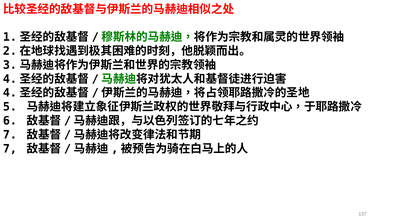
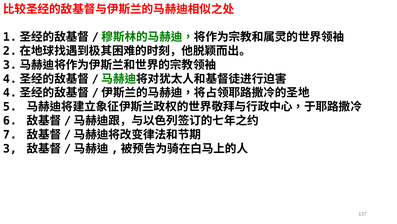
7: 7 -> 3 (10, 148)
